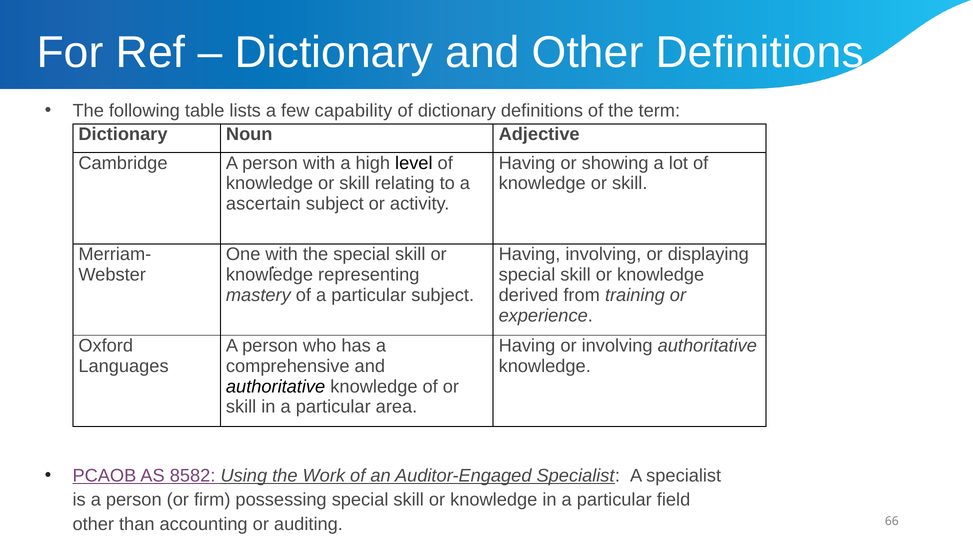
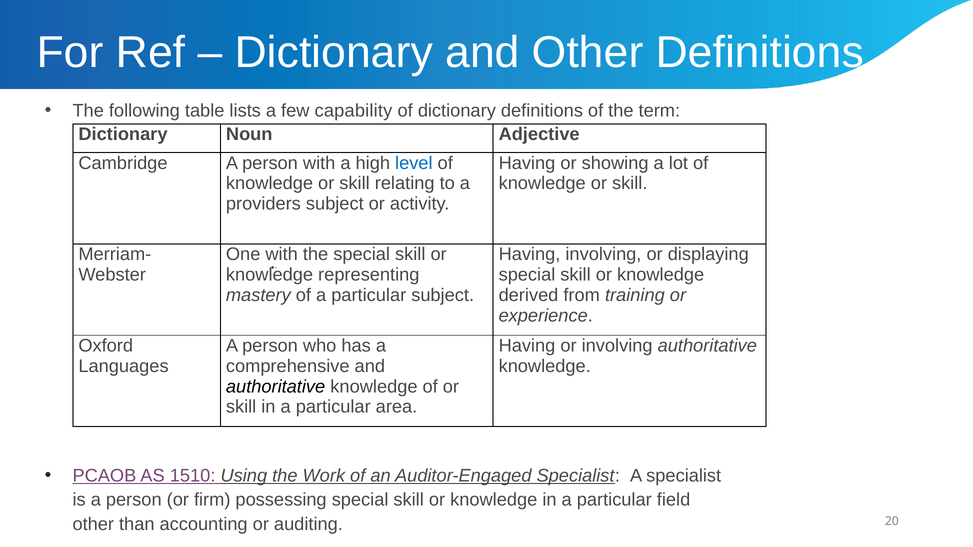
level colour: black -> blue (414, 163)
ascertain: ascertain -> providers (263, 204)
8582: 8582 -> 1510 (193, 476)
66: 66 -> 20 (892, 522)
